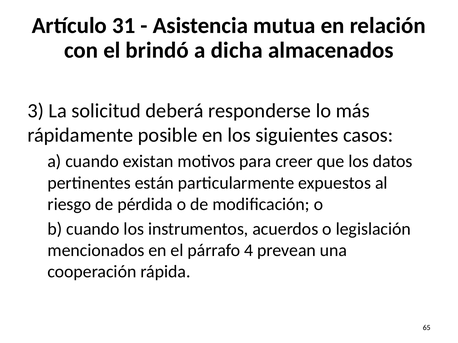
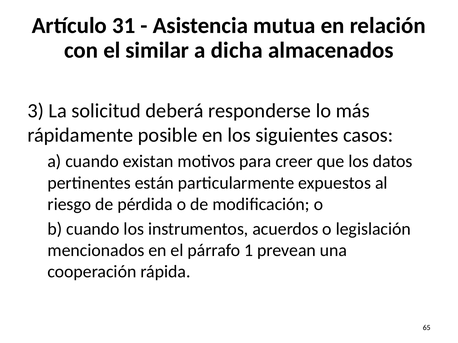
brindó: brindó -> similar (157, 50)
4: 4 -> 1 (249, 251)
